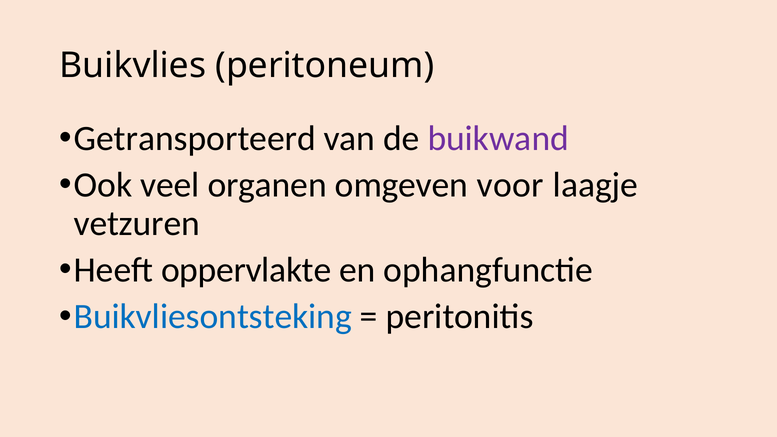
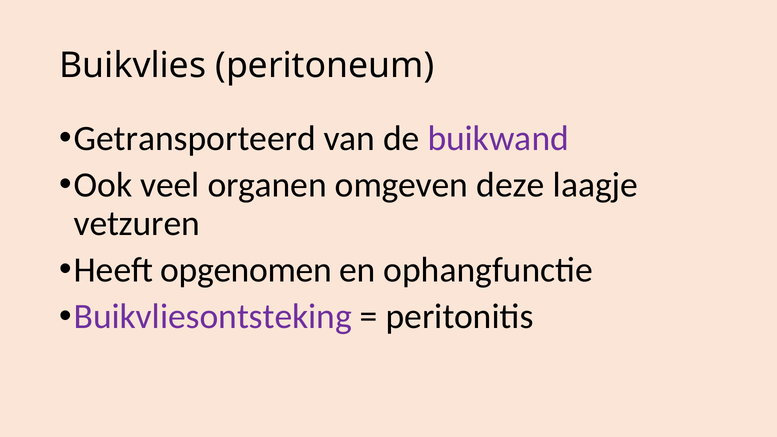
voor: voor -> deze (510, 185)
oppervlakte: oppervlakte -> opgenomen (246, 270)
Buikvliesontsteking colour: blue -> purple (213, 317)
